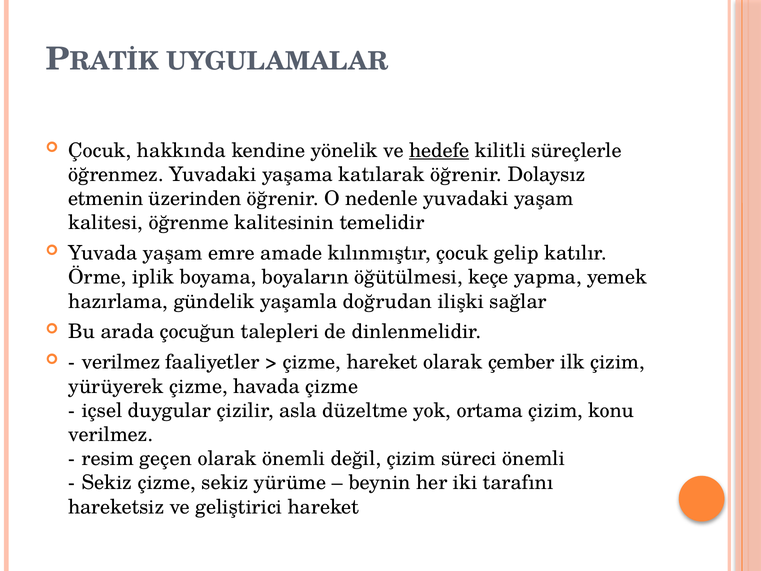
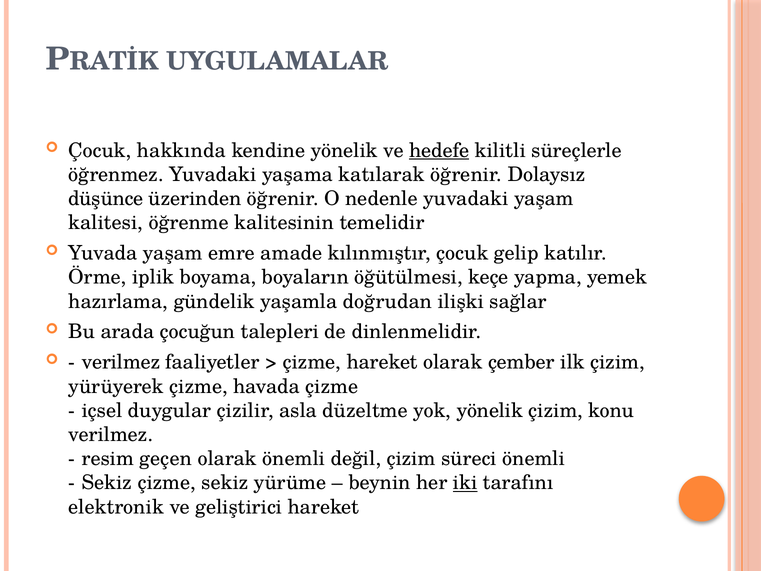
etmenin: etmenin -> düşünce (106, 199)
yok ortama: ortama -> yönelik (490, 410)
iki underline: none -> present (465, 483)
hareketsiz: hareketsiz -> elektronik (116, 507)
